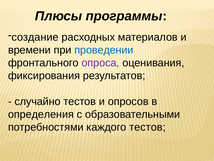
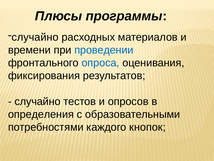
создание: создание -> случайно (35, 37)
опроса colour: purple -> blue (100, 63)
каждого тестов: тестов -> кнопок (147, 127)
